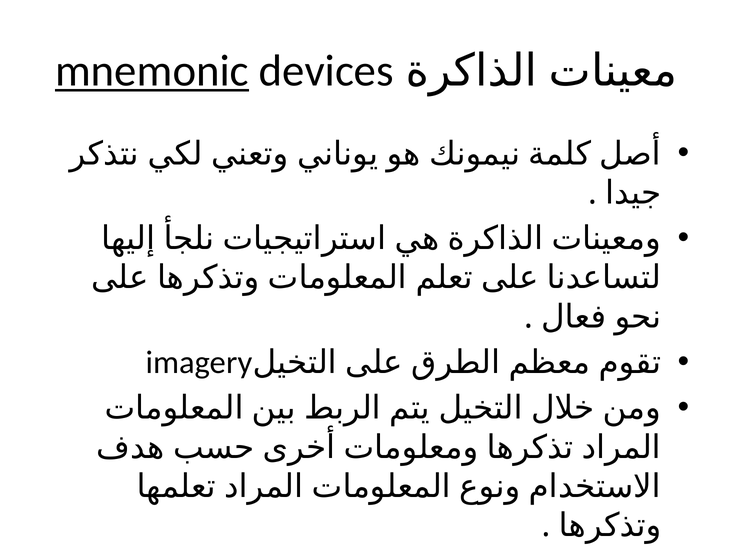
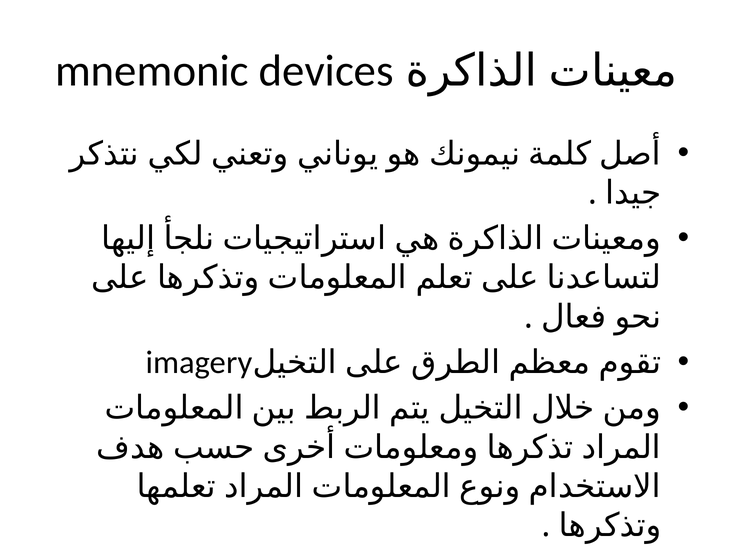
mnemonic underline: present -> none (152, 71)
